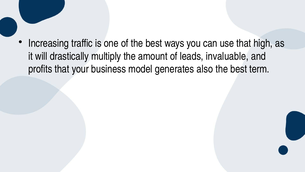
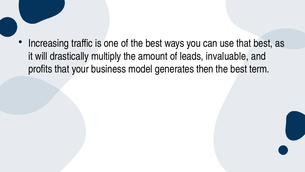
that high: high -> best (263, 43)
also: also -> then (205, 69)
